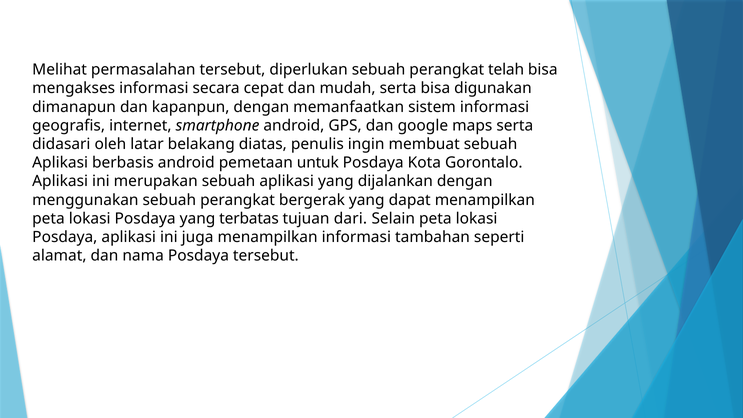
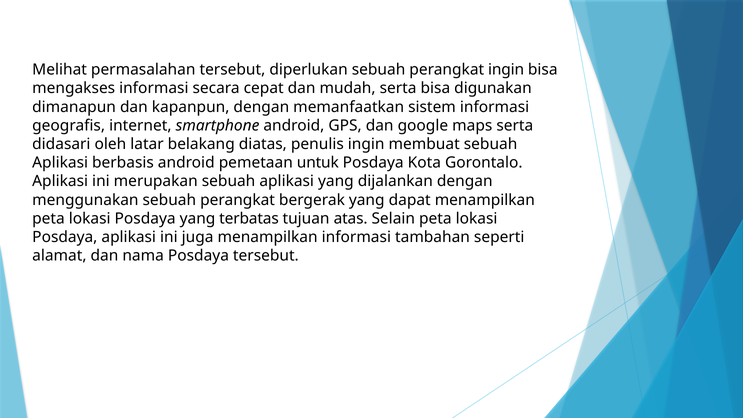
perangkat telah: telah -> ingin (506, 70)
dari: dari -> atas (351, 219)
